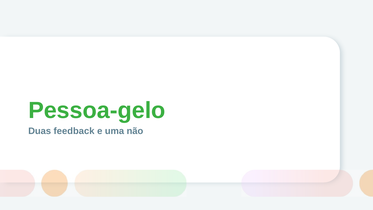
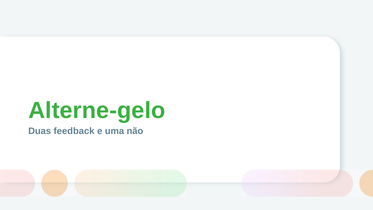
Pessoa-gelo: Pessoa-gelo -> Alterne-gelo (97, 110)
